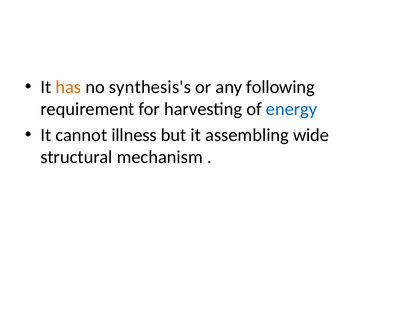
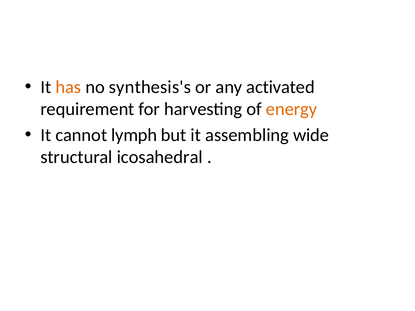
following: following -> activated (281, 87)
energy colour: blue -> orange (292, 109)
illness: illness -> lymph (134, 135)
mechanism: mechanism -> icosahedral (160, 157)
